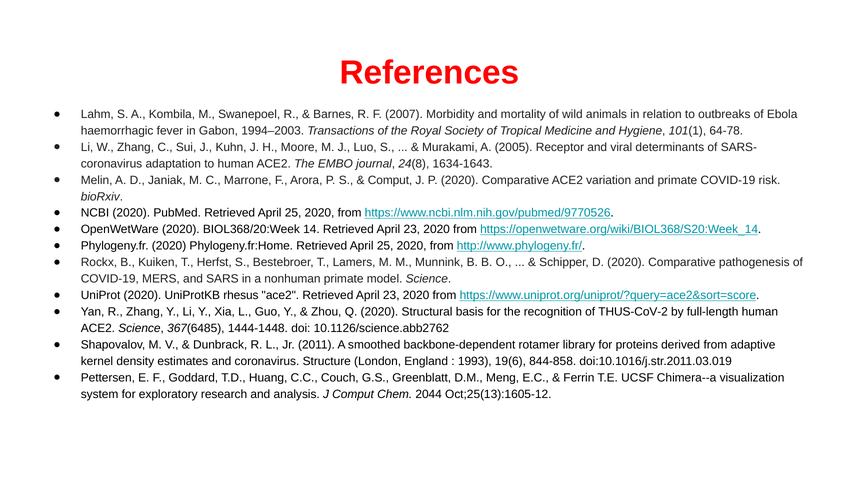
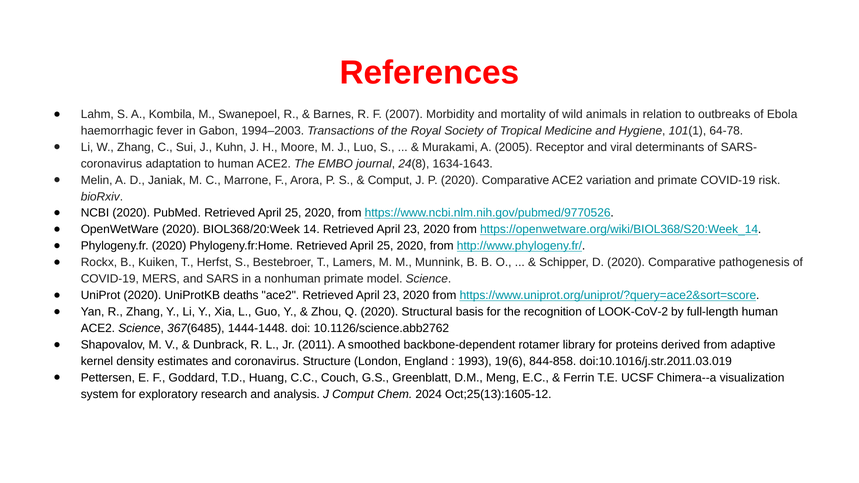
rhesus: rhesus -> deaths (241, 295)
THUS-CoV-2: THUS-CoV-2 -> LOOK-CoV-2 (633, 312)
2044: 2044 -> 2024 (429, 394)
